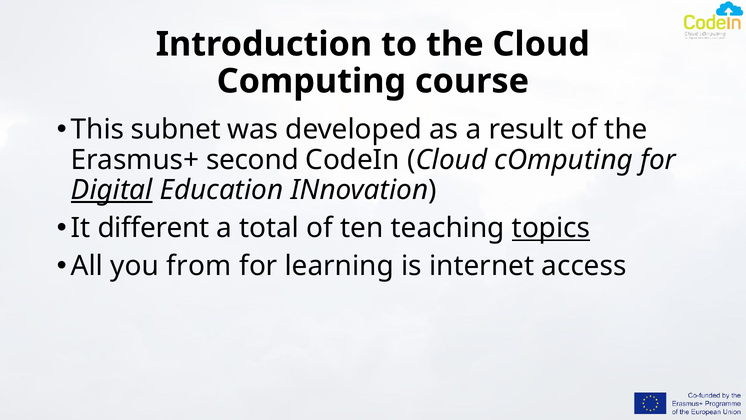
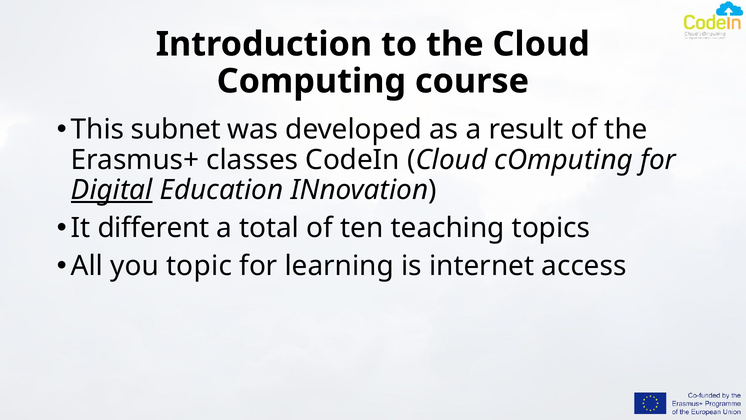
second: second -> classes (252, 160)
topics underline: present -> none (551, 228)
from: from -> topic (199, 266)
